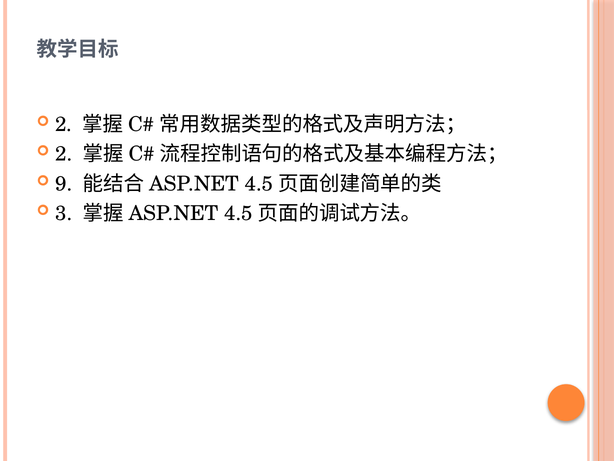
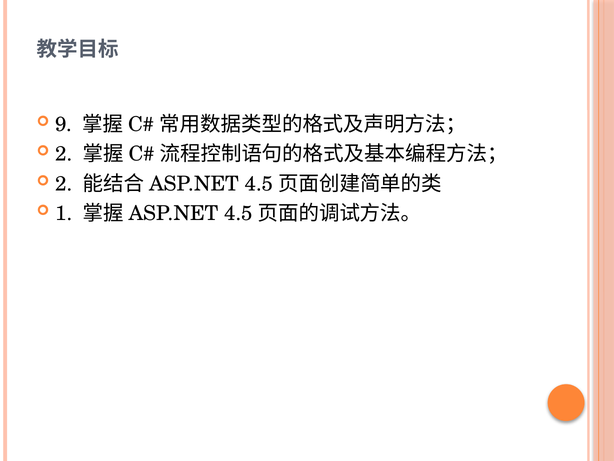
2: 2 -> 9 (64, 124)
9: 9 -> 2 (64, 184)
3: 3 -> 1 (64, 213)
